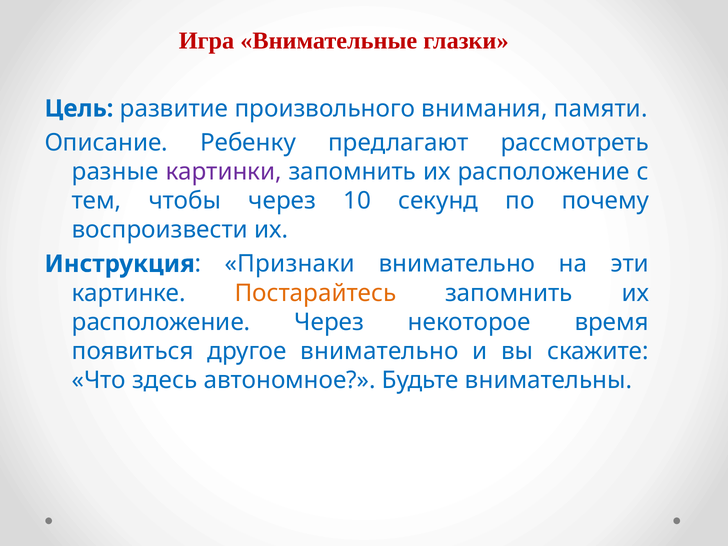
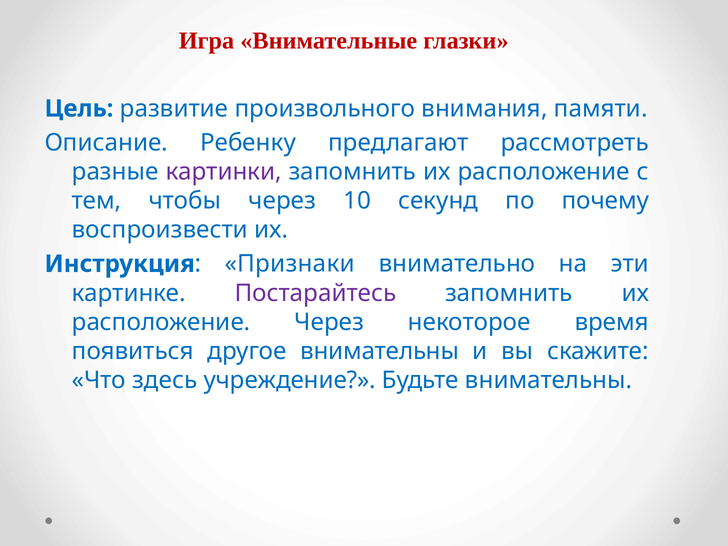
Постарайтесь colour: orange -> purple (315, 293)
другое внимательно: внимательно -> внимательны (380, 351)
автономное: автономное -> учреждение (290, 380)
